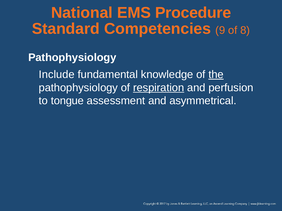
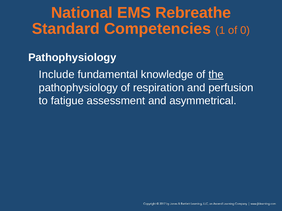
Procedure: Procedure -> Rebreathe (193, 13)
9: 9 -> 1 (220, 30)
8: 8 -> 0 (245, 30)
respiration underline: present -> none (159, 88)
tongue: tongue -> fatigue (67, 101)
